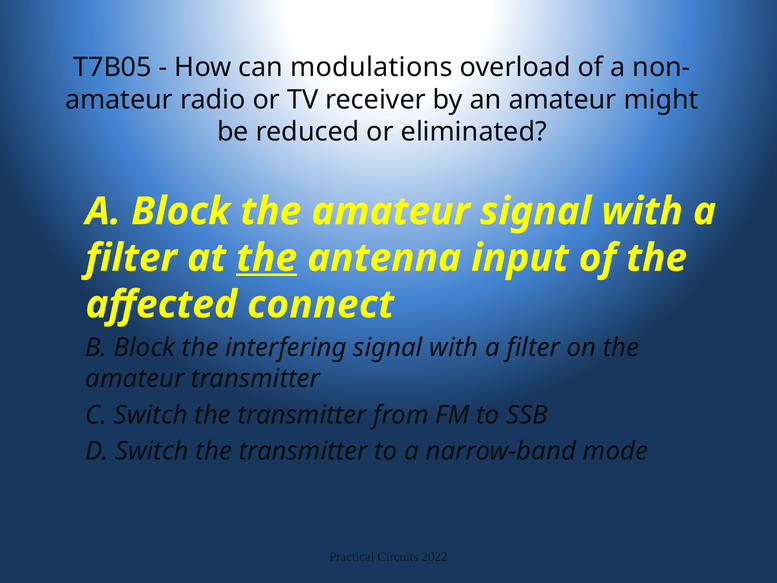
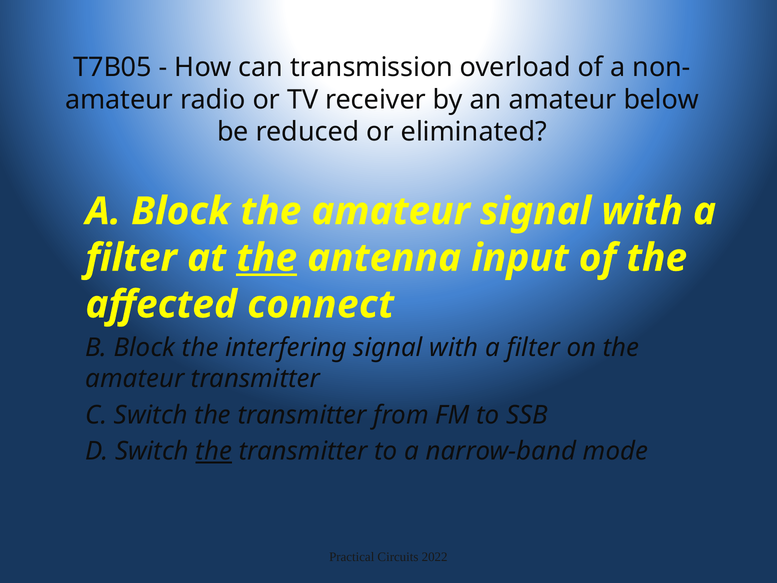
modulations: modulations -> transmission (372, 67)
might: might -> below (661, 100)
the underline: none -> present (214, 451)
